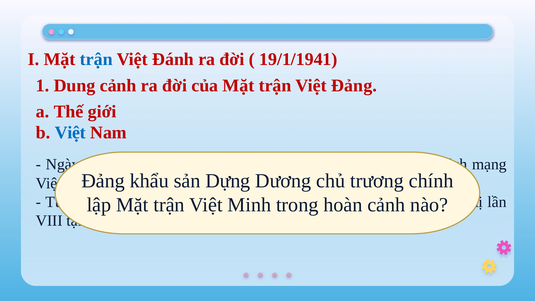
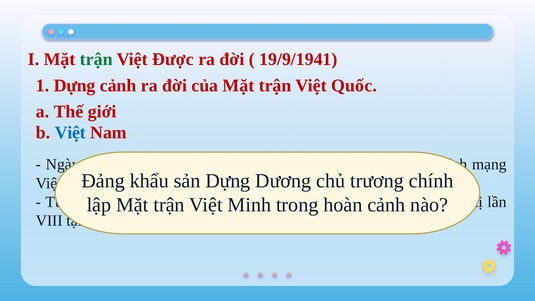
trận colour: blue -> green (96, 59)
Đánh: Đánh -> Được (173, 59)
19/1/1941: 19/1/1941 -> 19/9/1941 (298, 59)
1 Dung: Dung -> Dựng (75, 86)
Việt Đảng: Đảng -> Quốc (354, 86)
